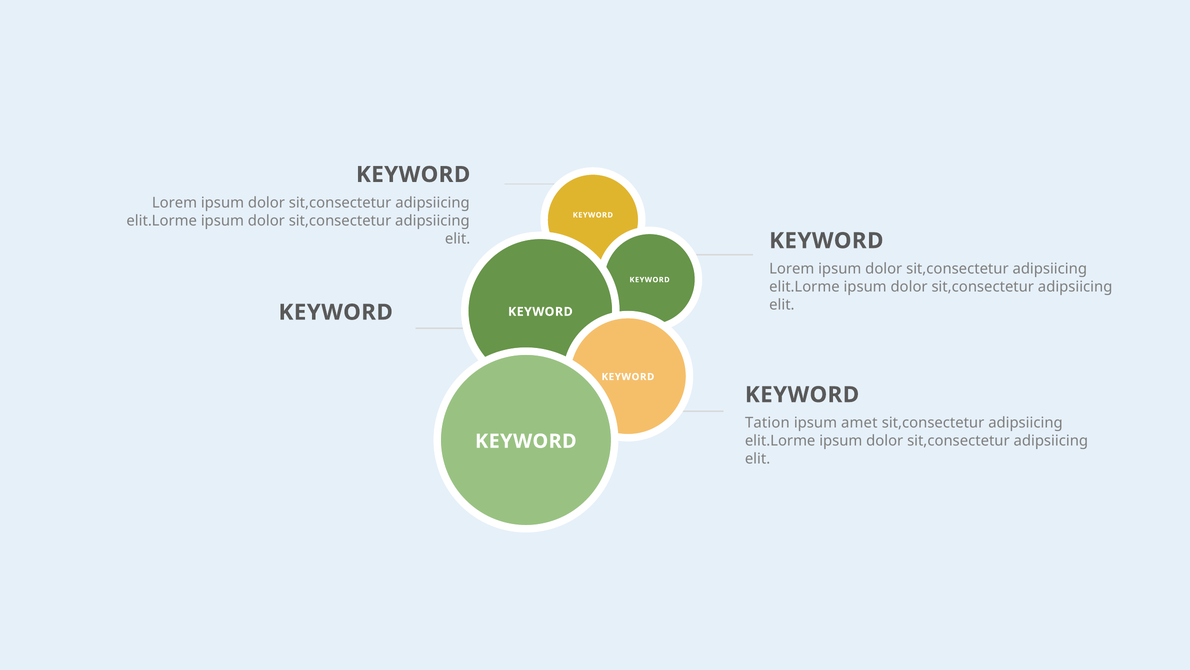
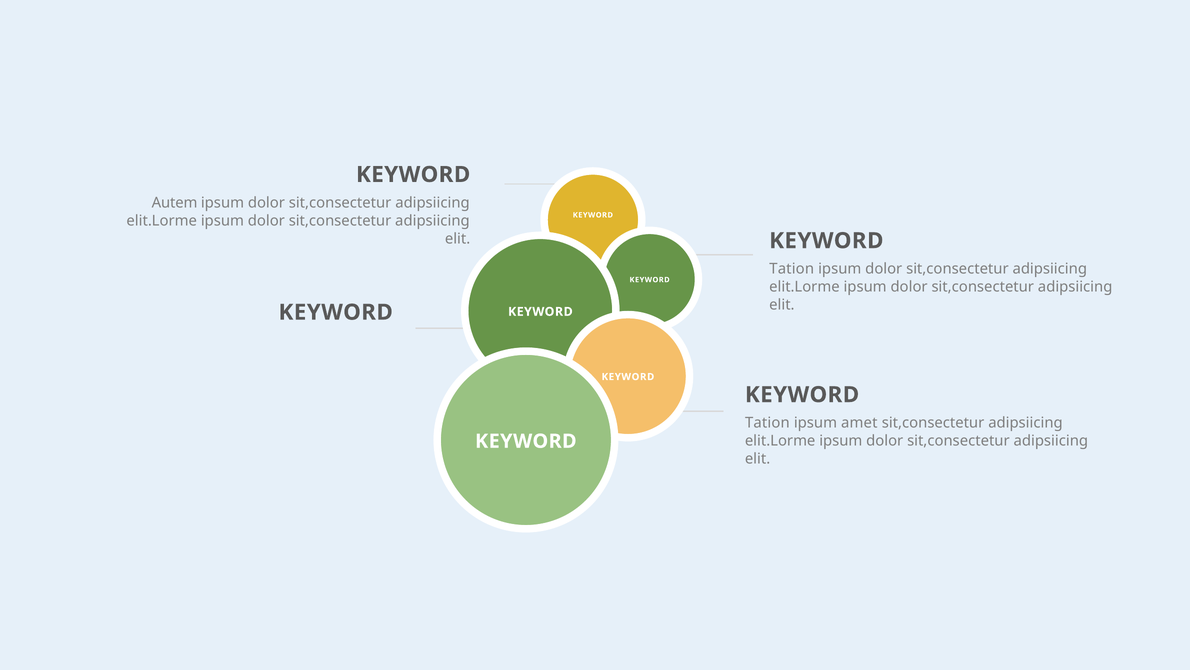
Lorem: Lorem -> Autem (175, 203)
Lorem: Lorem -> Tation (792, 269)
